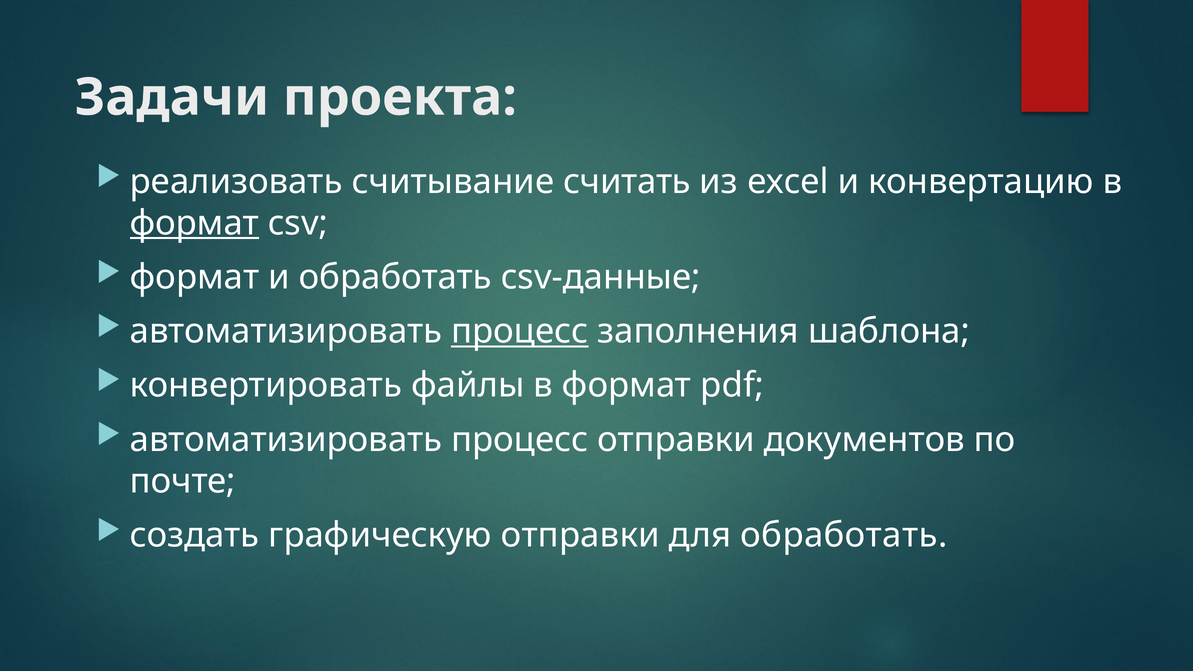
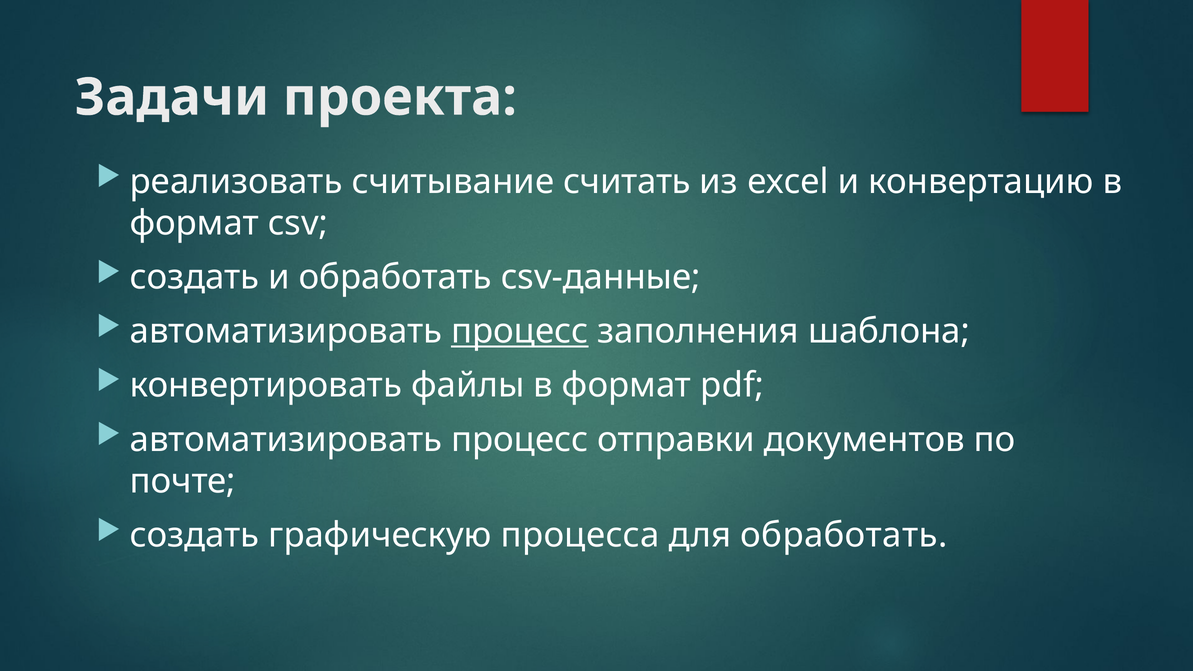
формат underline: present -> none (194, 223)
формат: формат -> создать (195, 277)
графическую отправки: отправки -> процесса (580, 535)
